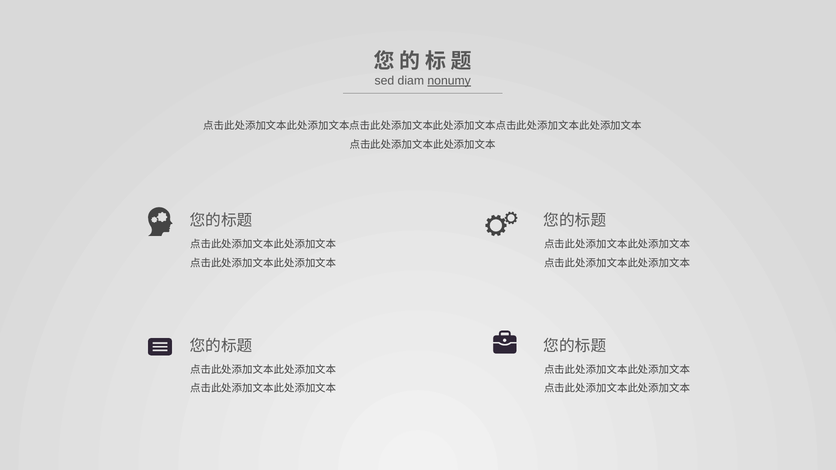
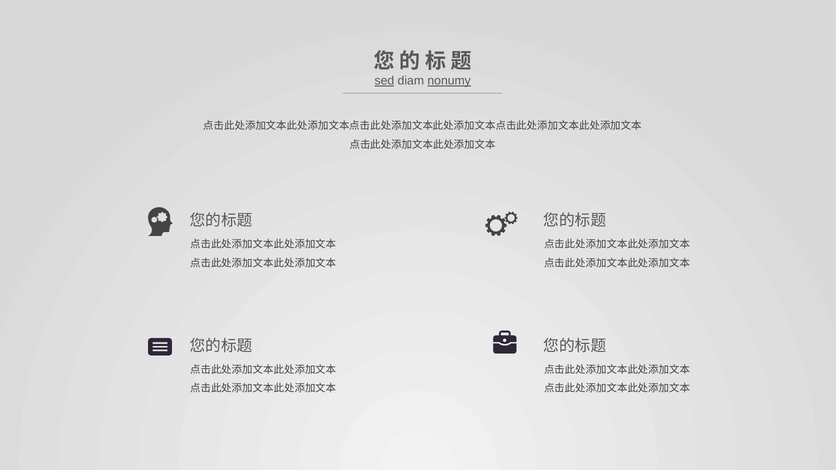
sed underline: none -> present (384, 81)
